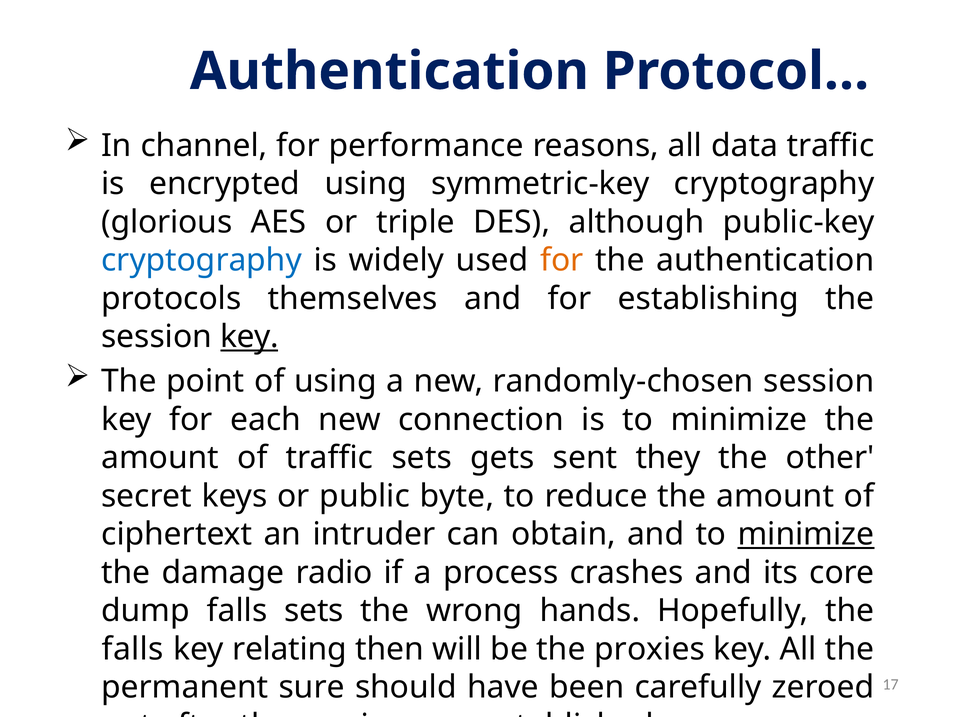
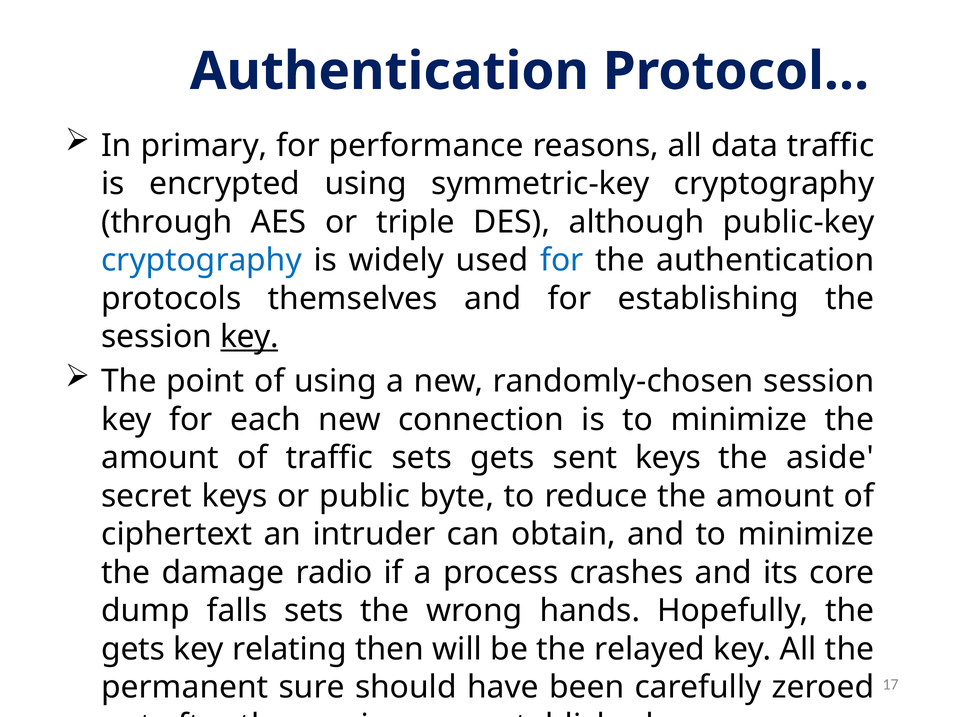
channel: channel -> primary (204, 146)
glorious: glorious -> through (167, 222)
for colour: orange -> blue (562, 260)
sent they: they -> keys (668, 458)
other: other -> aside (830, 458)
minimize underline: present -> none (806, 534)
falls: falls -> gets (133, 649)
proxies: proxies -> relayed (650, 649)
